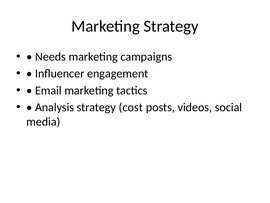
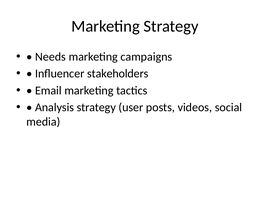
engagement: engagement -> stakeholders (118, 73)
cost: cost -> user (131, 107)
